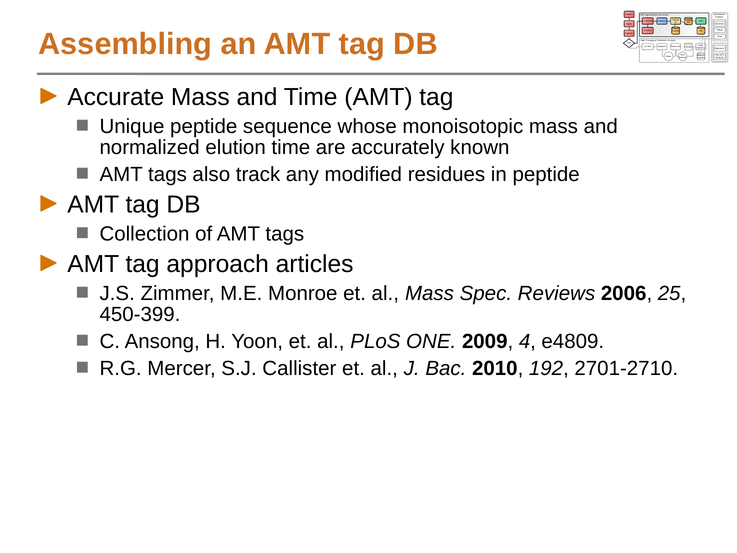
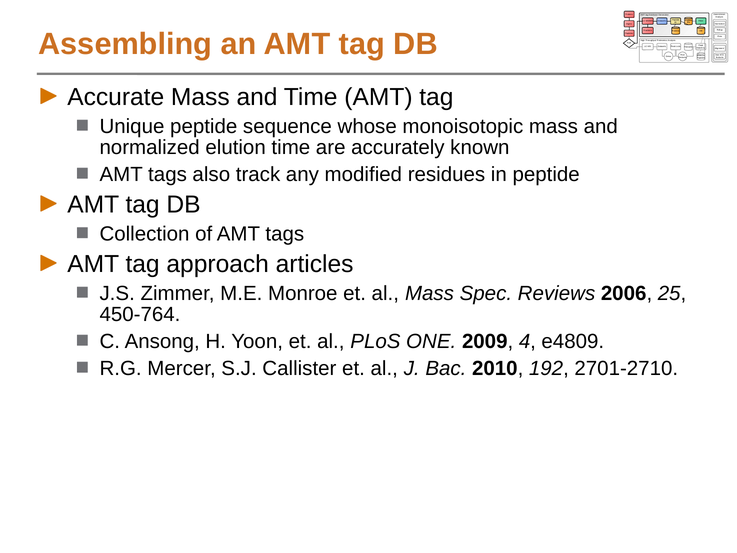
450-399: 450-399 -> 450-764 (140, 314)
